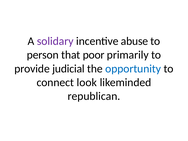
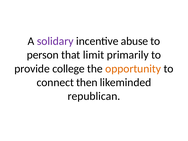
poor: poor -> limit (94, 55)
judicial: judicial -> college (68, 69)
opportunity colour: blue -> orange (133, 69)
look: look -> then (87, 82)
